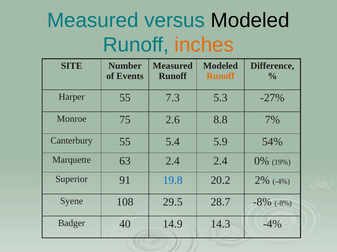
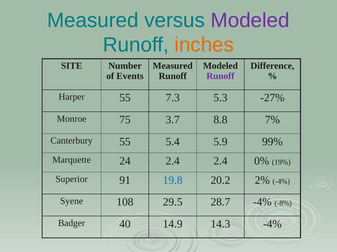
Modeled colour: black -> purple (250, 20)
Runoff colour: orange -> purple (220, 76)
2.6: 2.6 -> 3.7 (173, 120)
54%: 54% -> 99% (272, 142)
63: 63 -> 24 (125, 161)
28.7 -8%: -8% -> -4% (262, 203)
